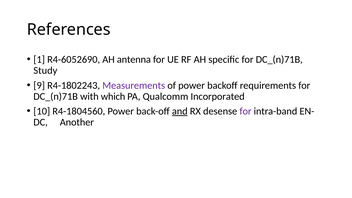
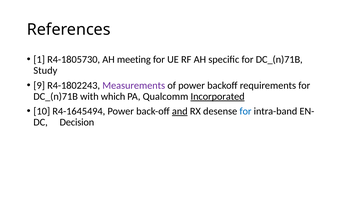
R4-6052690: R4-6052690 -> R4-1805730 (74, 60)
antenna: antenna -> meeting (134, 60)
Incorporated underline: none -> present (218, 96)
R4-1804560: R4-1804560 -> R4-1645494 (79, 111)
for colour: purple -> blue (246, 111)
Another: Another -> Decision (77, 122)
